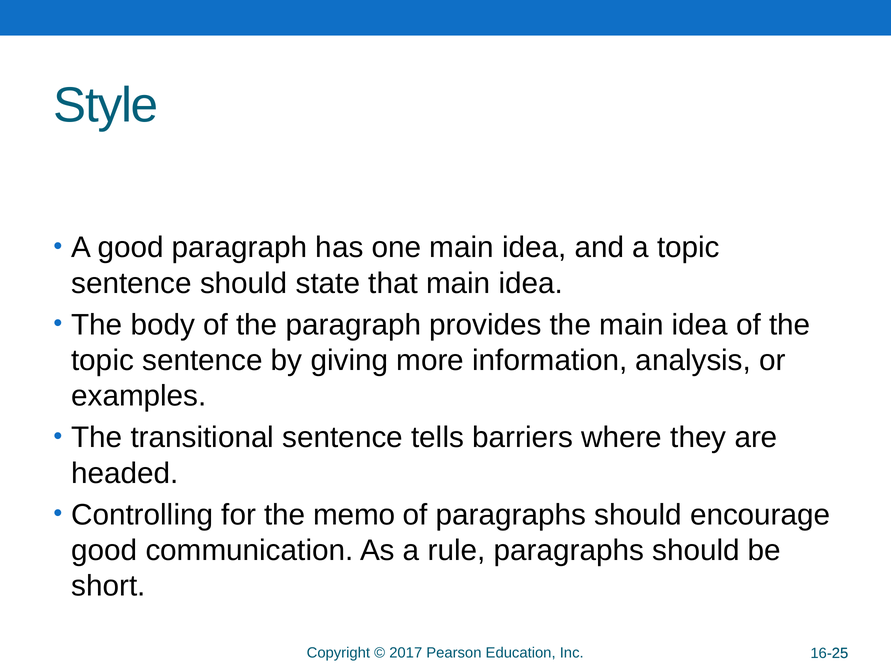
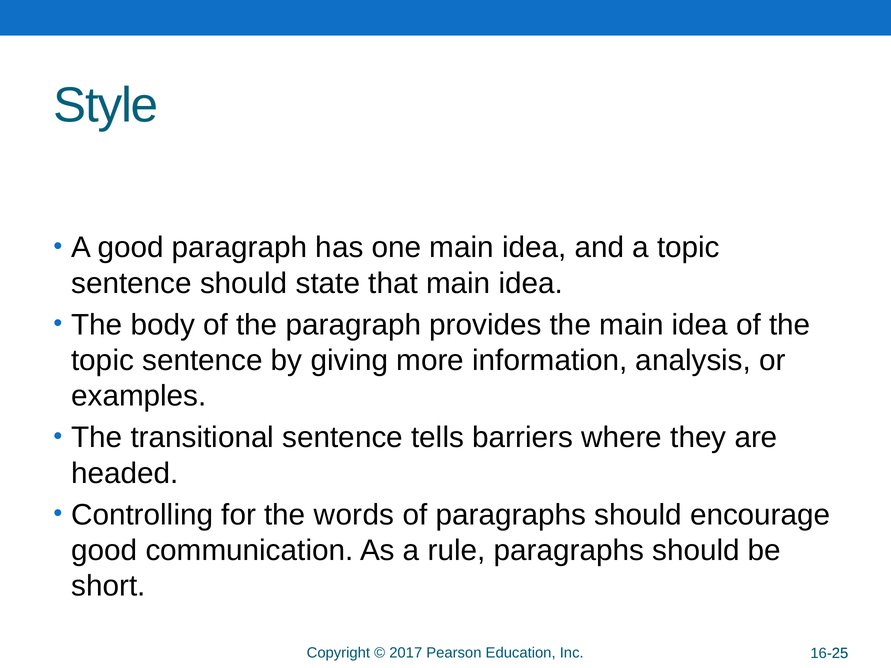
memo: memo -> words (354, 515)
